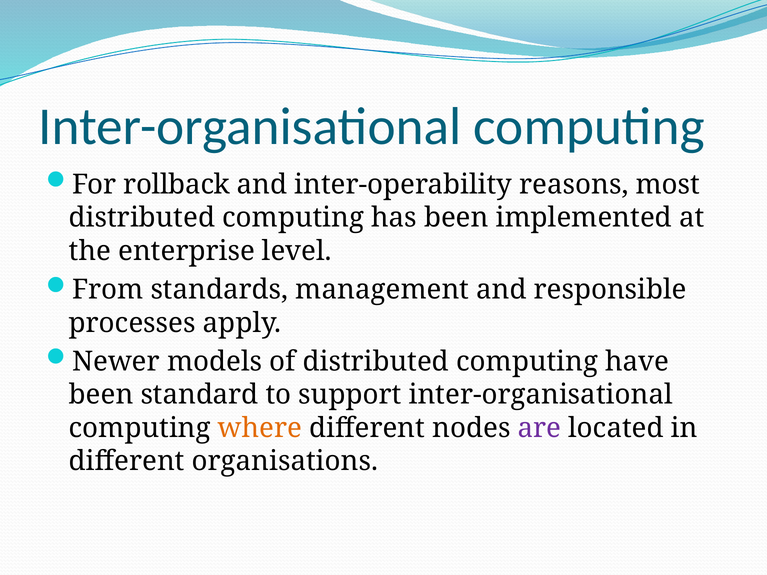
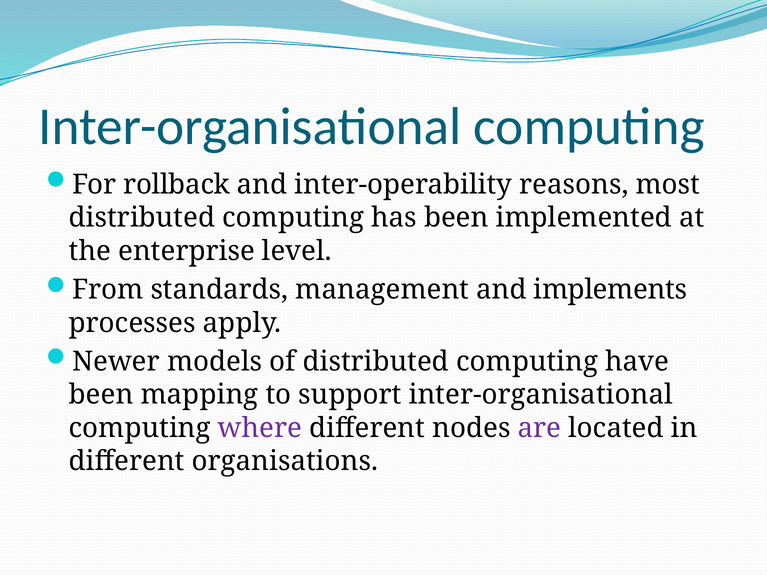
responsible: responsible -> implements (610, 290)
standard: standard -> mapping (199, 395)
where colour: orange -> purple (260, 428)
